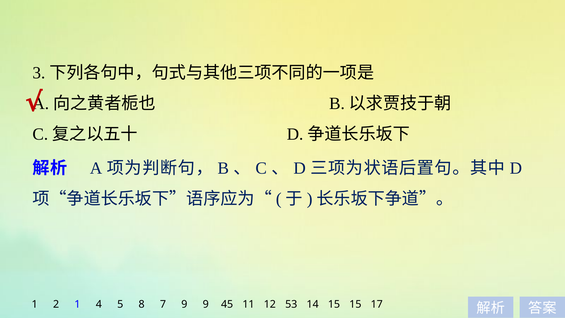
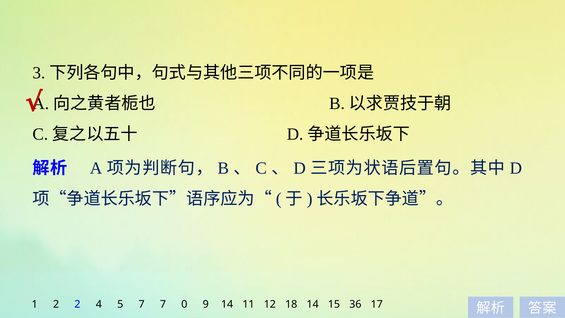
2 1: 1 -> 2 (77, 304)
5 8: 8 -> 7 (142, 304)
7 9: 9 -> 0 (184, 304)
9 45: 45 -> 14 (227, 304)
53: 53 -> 18 (291, 304)
15 15: 15 -> 36 (355, 304)
